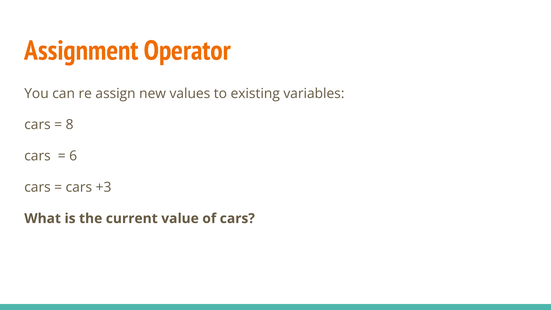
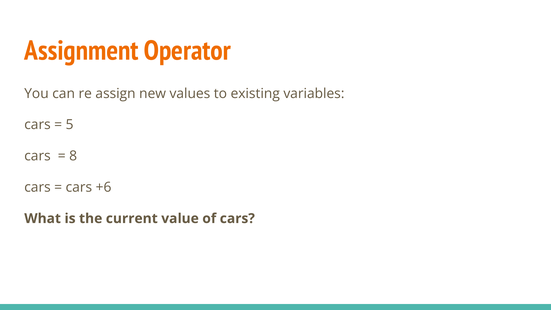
8: 8 -> 5 (70, 125)
6: 6 -> 8 (73, 156)
+3: +3 -> +6 (104, 187)
